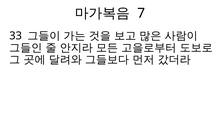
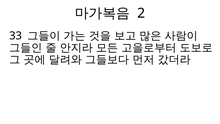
7: 7 -> 2 (141, 13)
